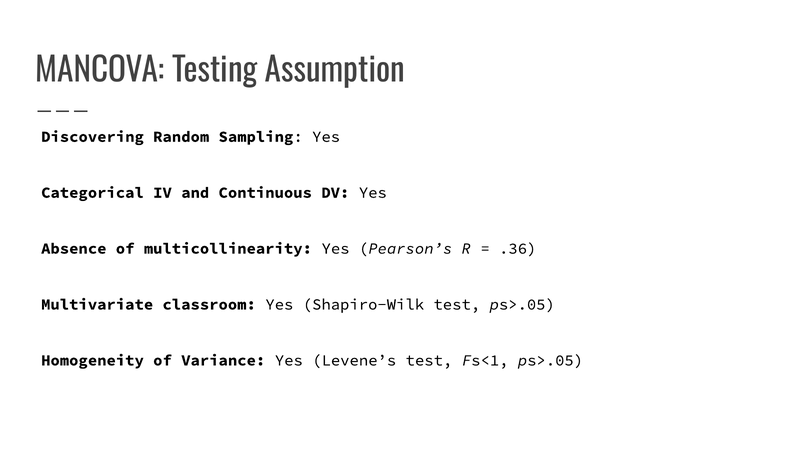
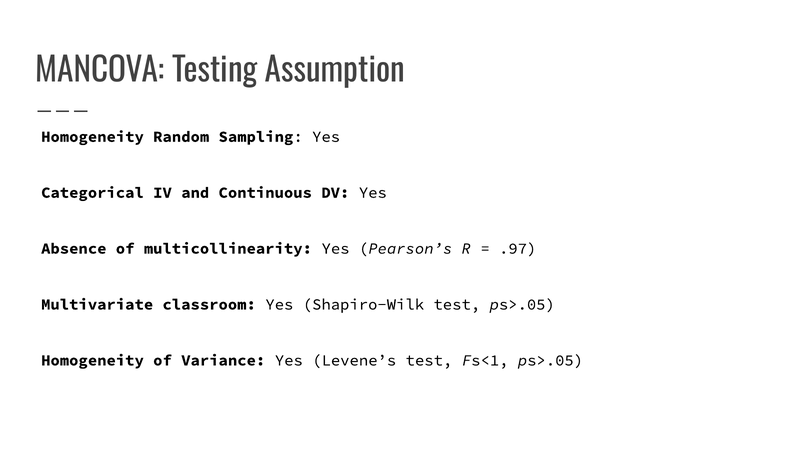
Discovering: Discovering -> Homogeneity (92, 137)
.36: .36 -> .97 (518, 249)
